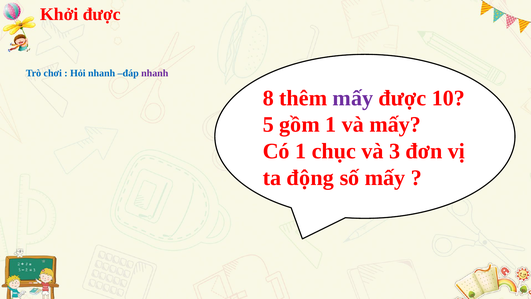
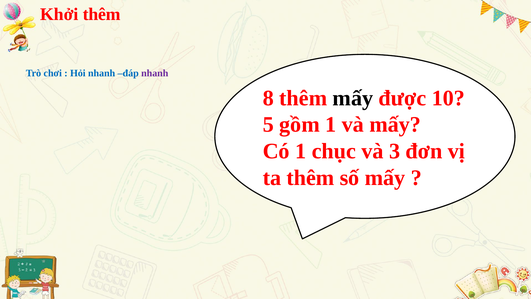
Khởi được: được -> thêm (102, 14)
mấy colour: purple -> black (353, 98)
ta động: động -> thêm (310, 178)
